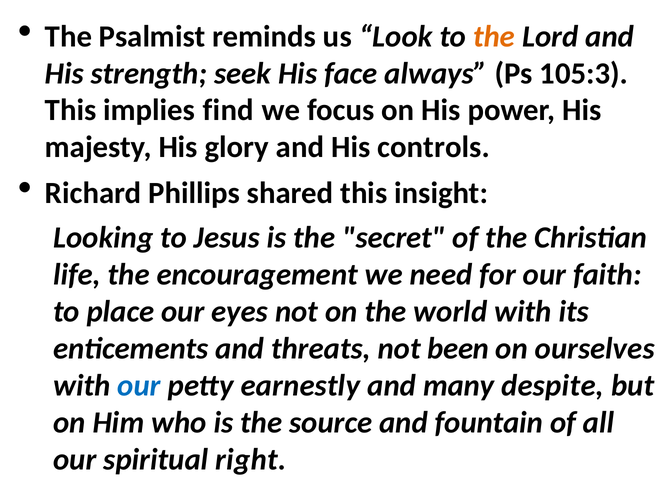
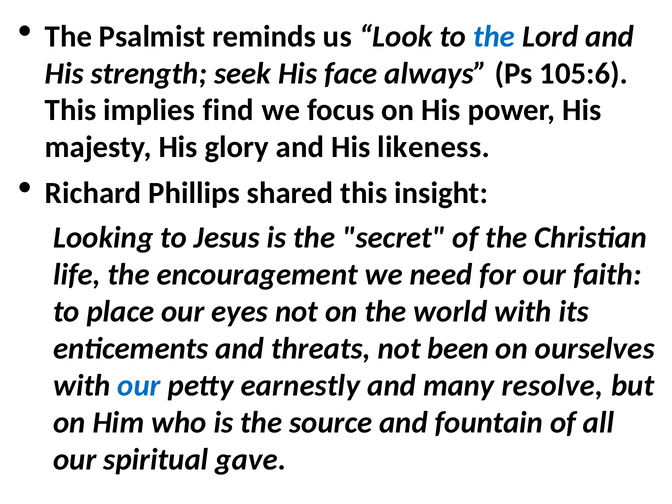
the colour: orange -> blue (494, 36)
105:3: 105:3 -> 105:6 (584, 73)
controls: controls -> likeness (434, 147)
despite: despite -> resolve (552, 385)
right: right -> gave (251, 459)
